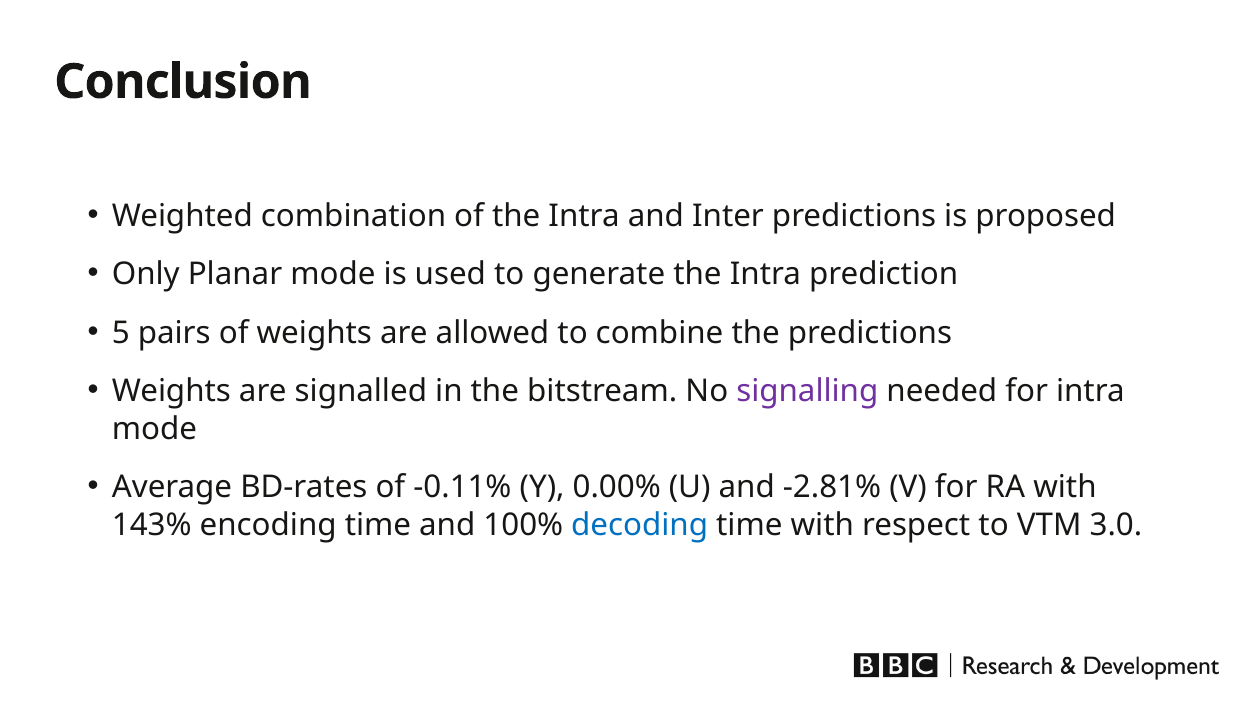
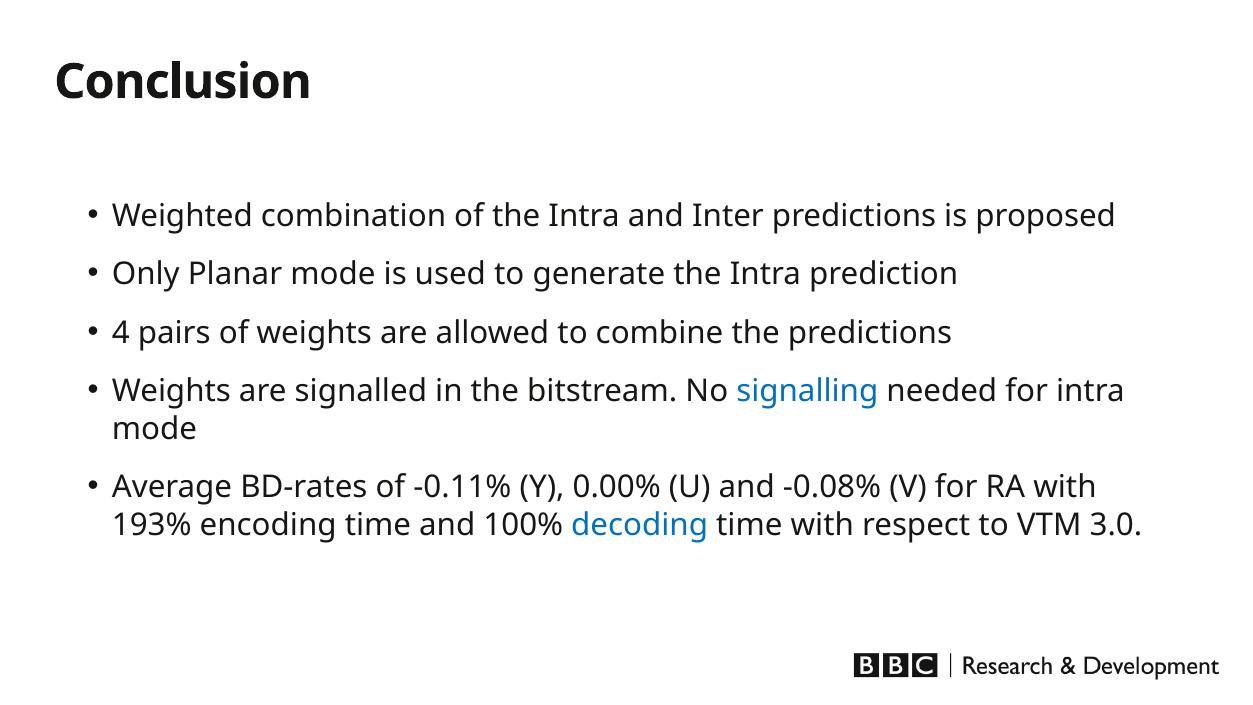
5: 5 -> 4 (121, 333)
signalling colour: purple -> blue (807, 391)
-2.81%: -2.81% -> -0.08% (832, 487)
143%: 143% -> 193% (152, 525)
